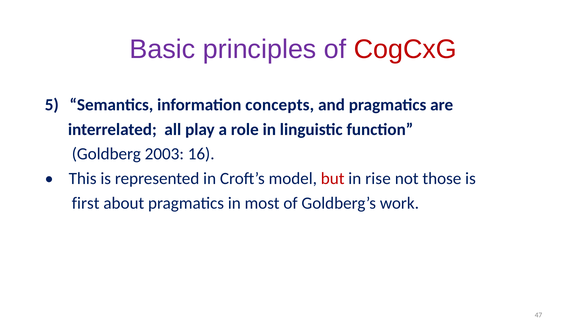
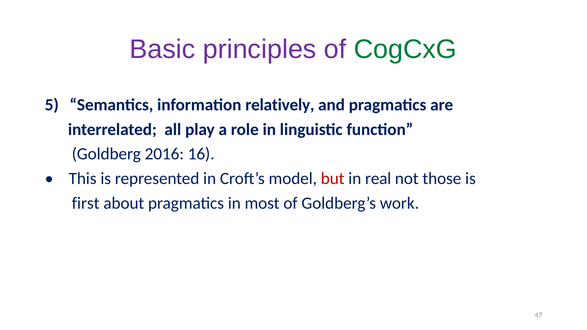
CogCxG colour: red -> green (405, 49)
concepts: concepts -> relatively (280, 105)
2003: 2003 -> 2016 (164, 154)
rise: rise -> real (378, 179)
